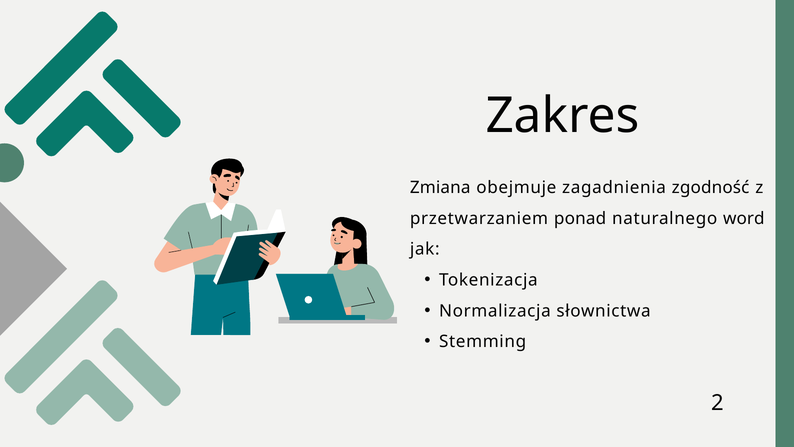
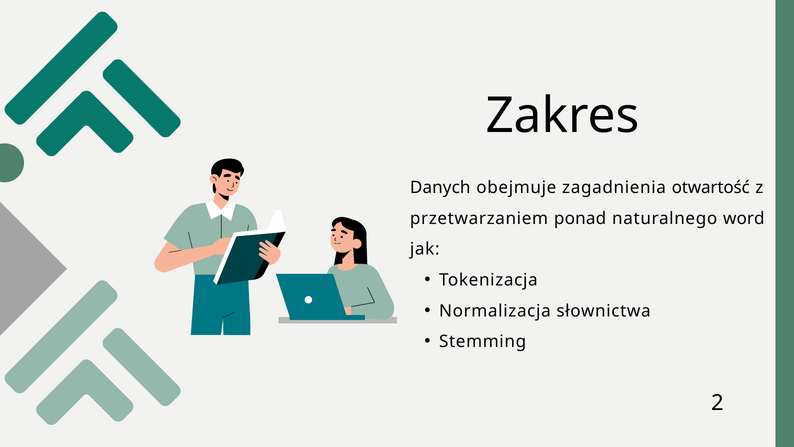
Zmiana: Zmiana -> Danych (440, 188)
zgodność: zgodność -> otwartość (711, 188)
